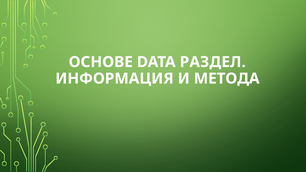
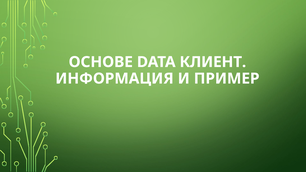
РАЗДЕЛ: РАЗДЕЛ -> КЛИЕНТ (213, 62)
МЕТОДА: МЕТОДА -> ПРИМЕР (227, 79)
